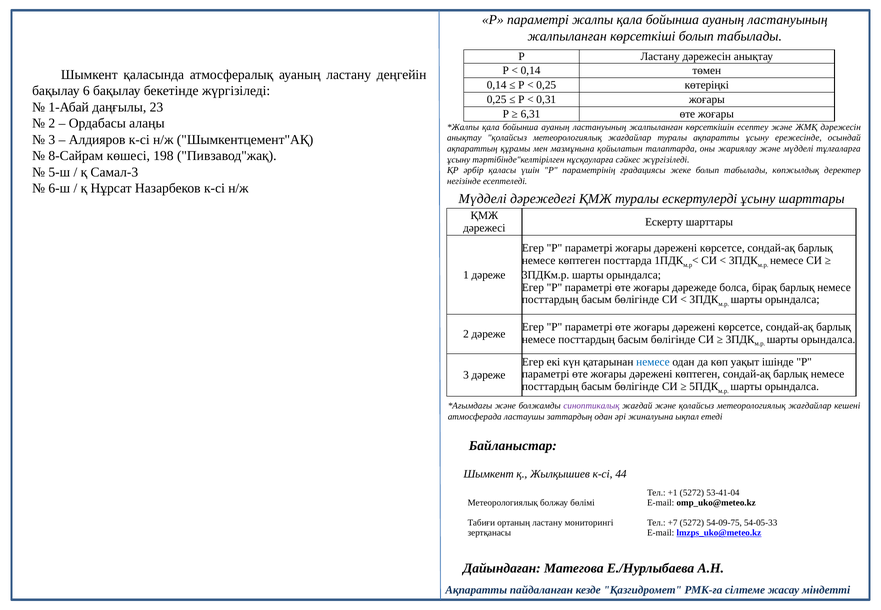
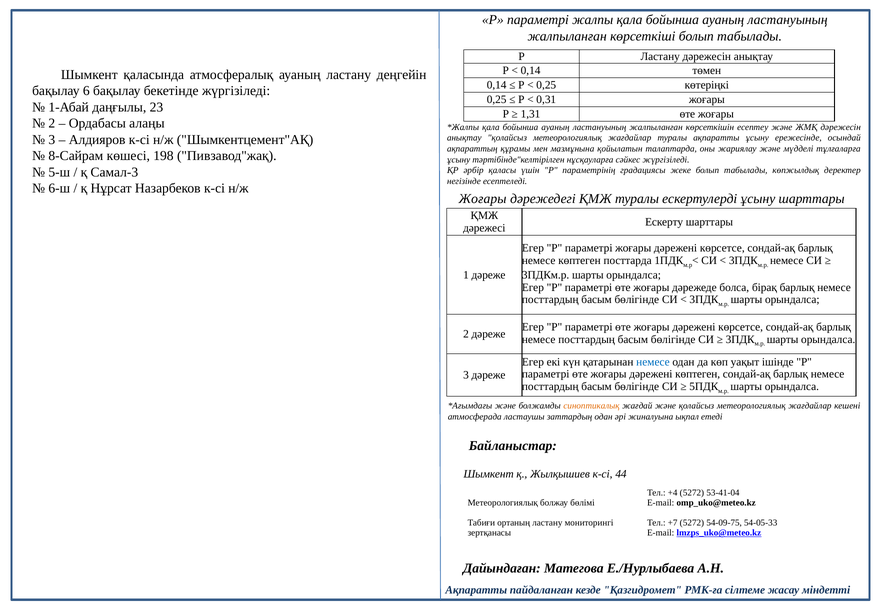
6,31: 6,31 -> 1,31 (530, 114)
Мүдделі: Мүдделі -> Жоғары (483, 199)
синоптикалық colour: purple -> orange (592, 406)
+1: +1 -> +4 (673, 493)
